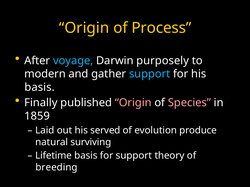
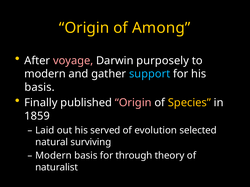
Process: Process -> Among (161, 28)
voyage colour: light blue -> pink (73, 61)
Species colour: pink -> yellow (189, 103)
produce: produce -> selected (198, 131)
Lifetime: Lifetime -> Modern (54, 156)
for support: support -> through (134, 156)
breeding: breeding -> naturalist (57, 168)
